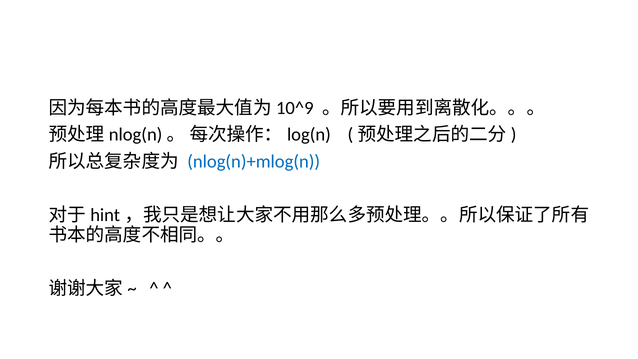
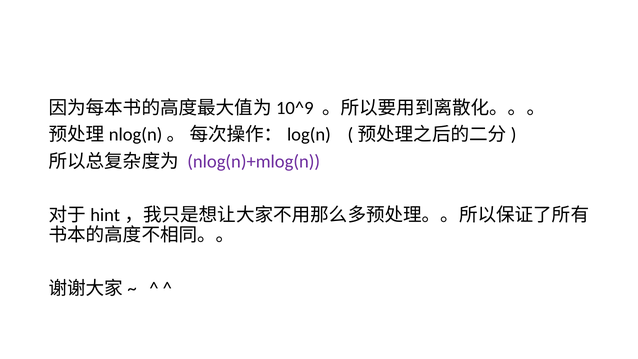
nlog(n)+mlog(n colour: blue -> purple (254, 161)
